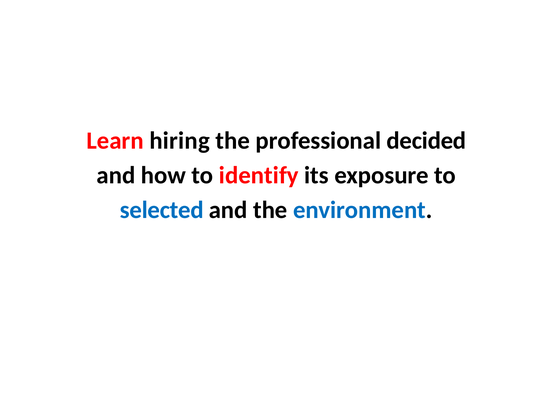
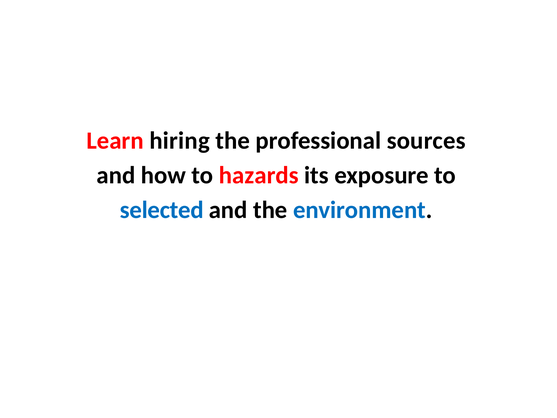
decided: decided -> sources (426, 141)
identify: identify -> hazards (259, 175)
